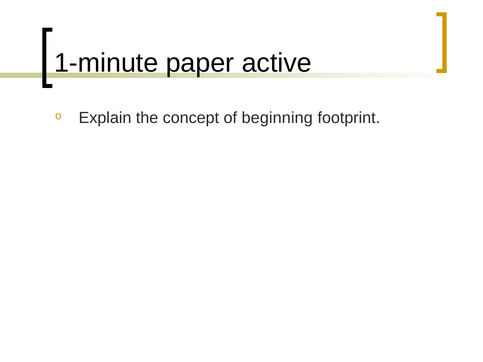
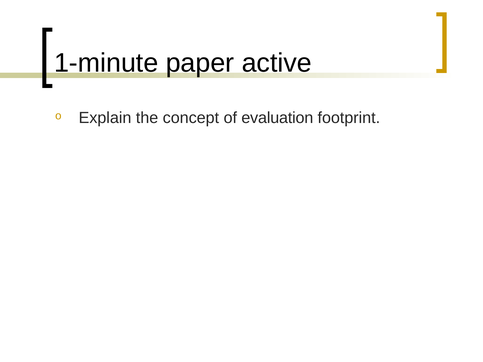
beginning: beginning -> evaluation (277, 118)
